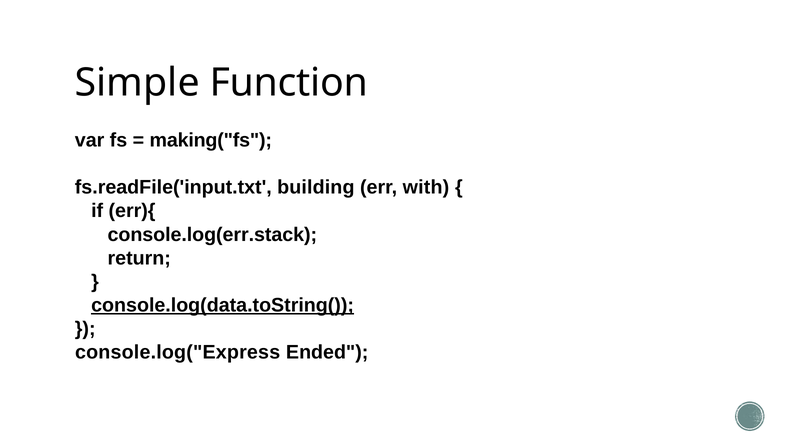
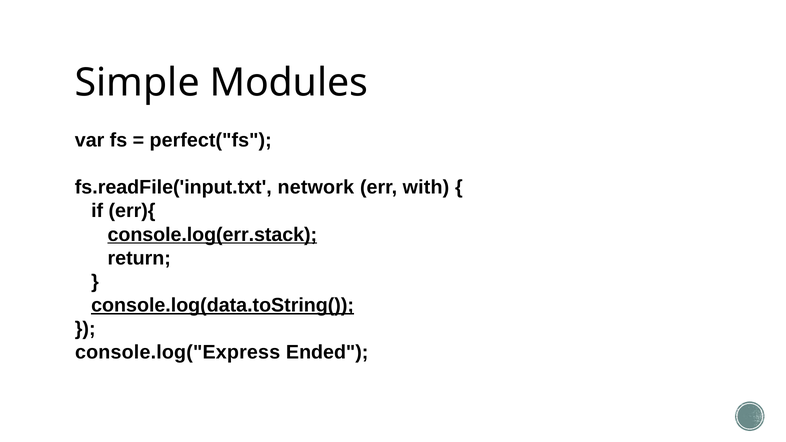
Function: Function -> Modules (289, 83)
making("fs: making("fs -> perfect("fs (211, 140)
building: building -> network (316, 187)
console.log(err.stack underline: none -> present (212, 235)
